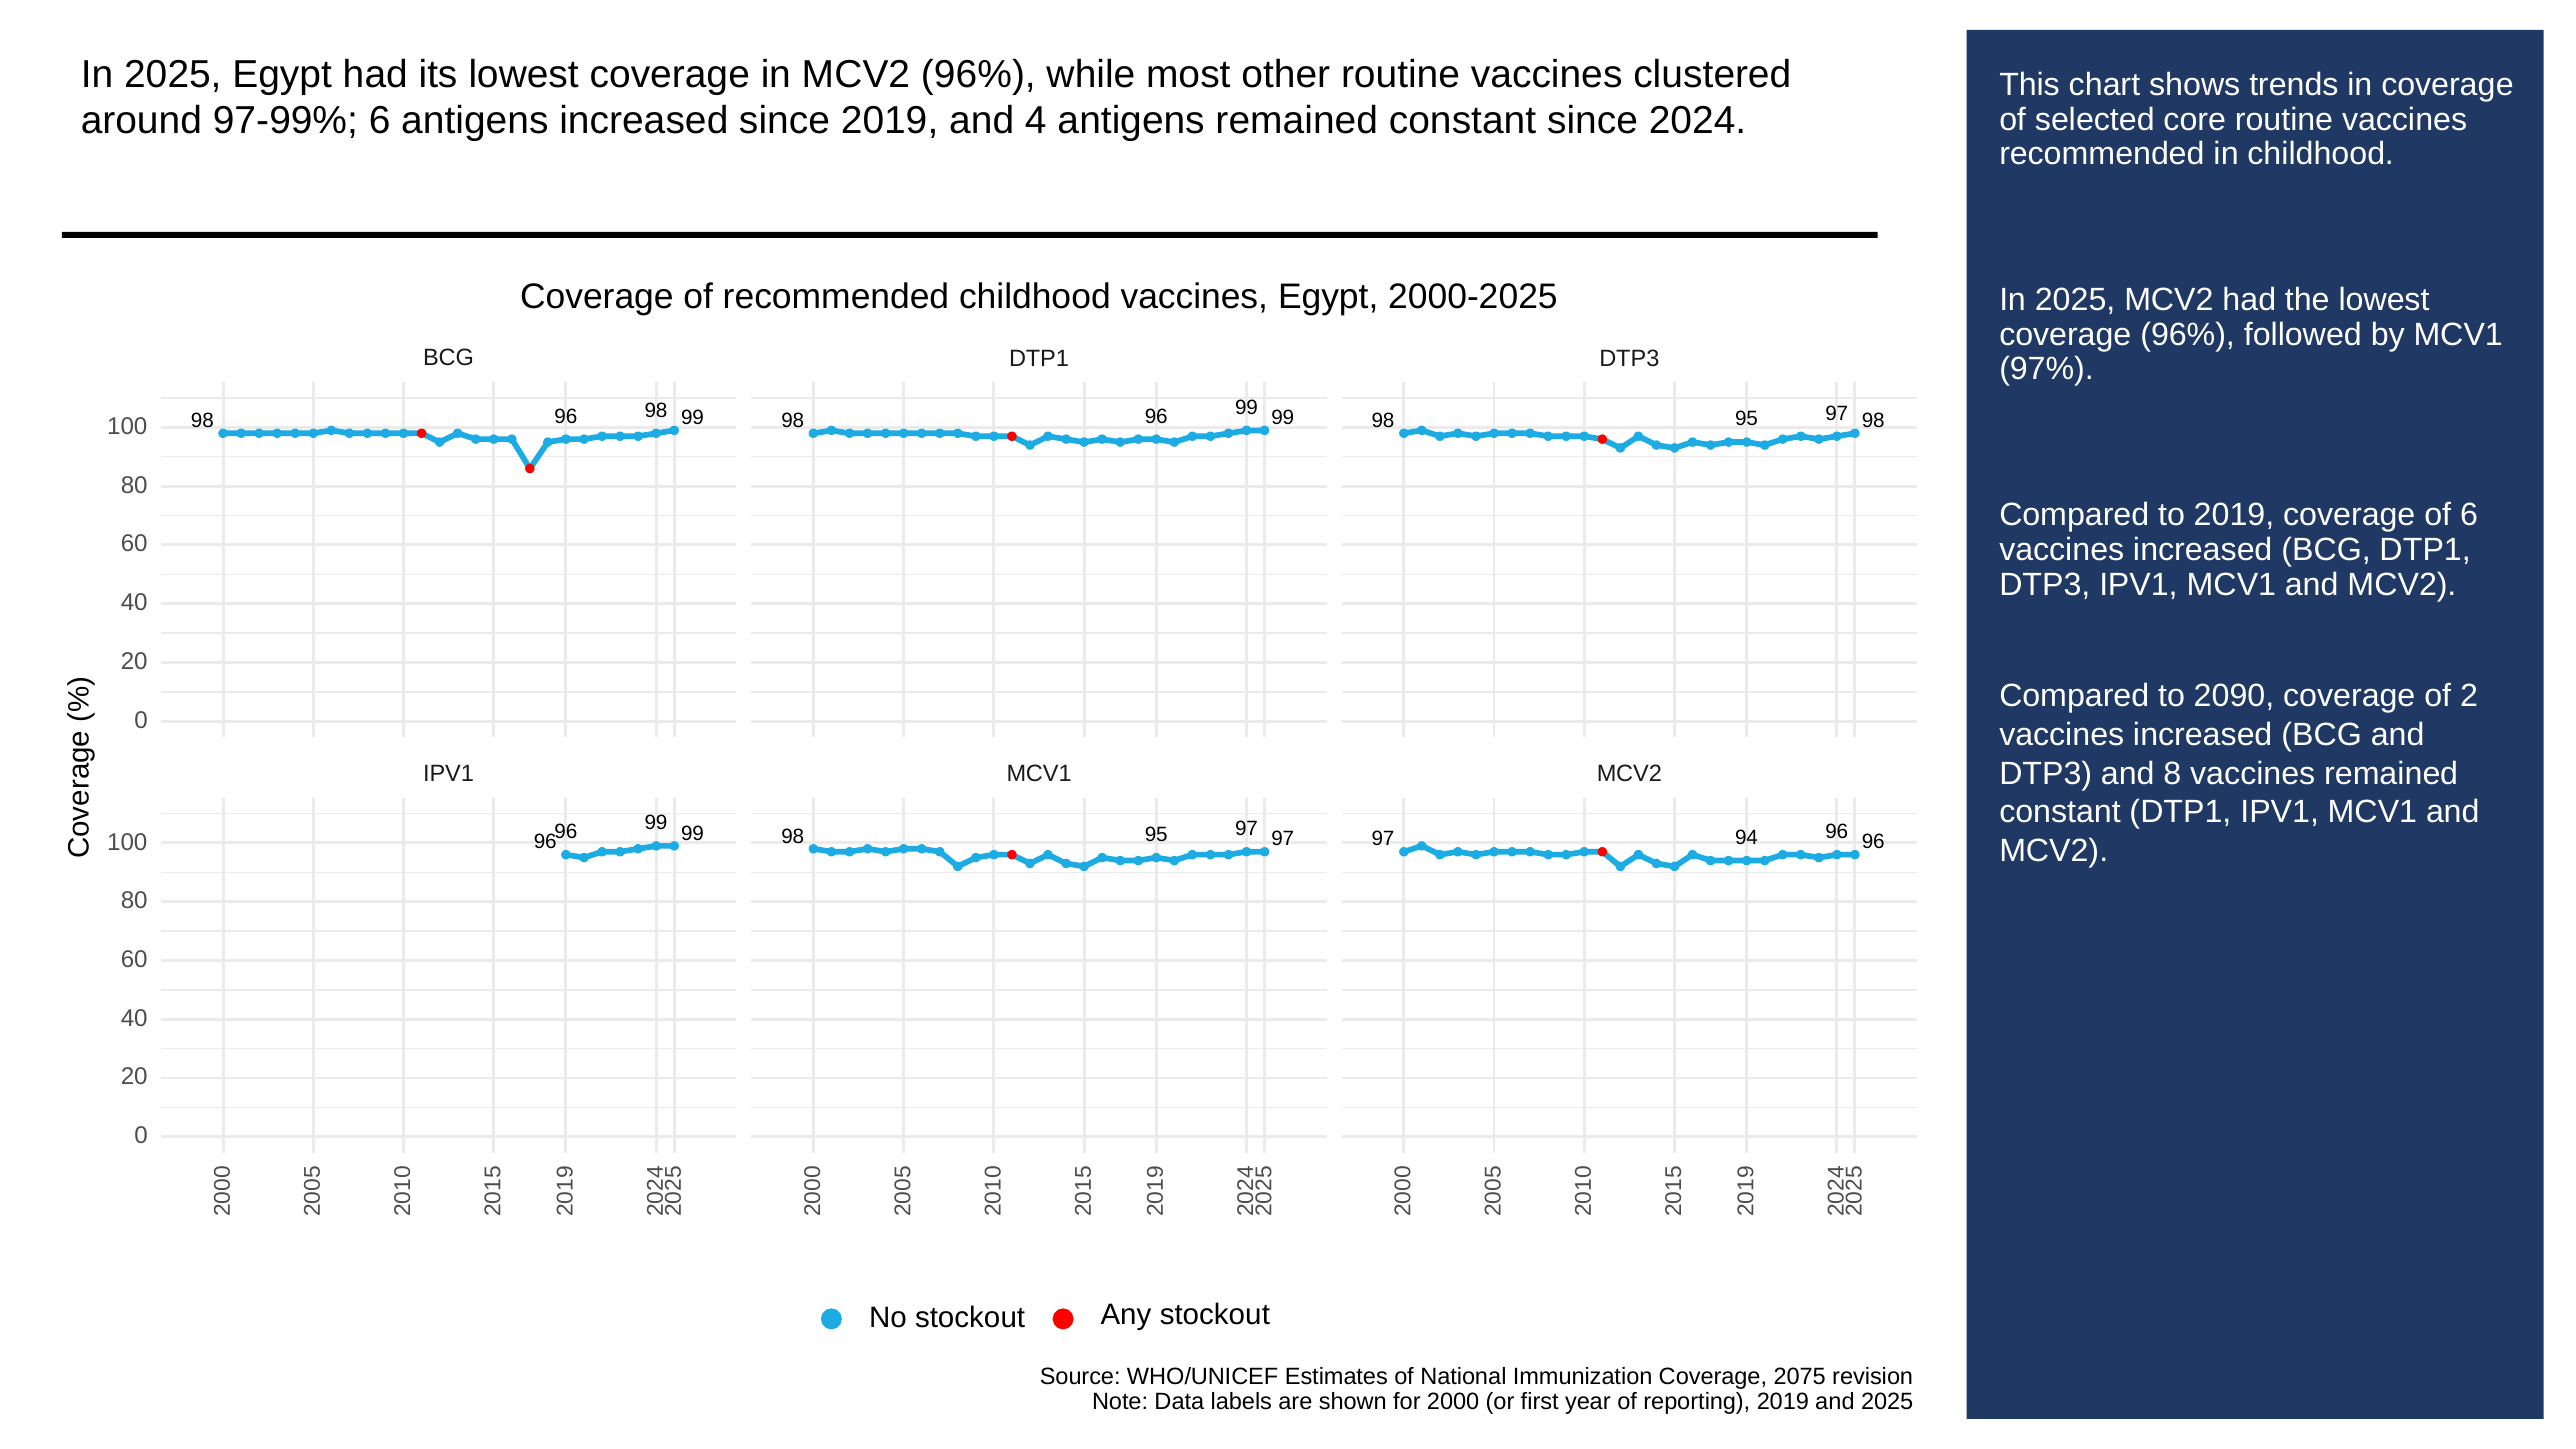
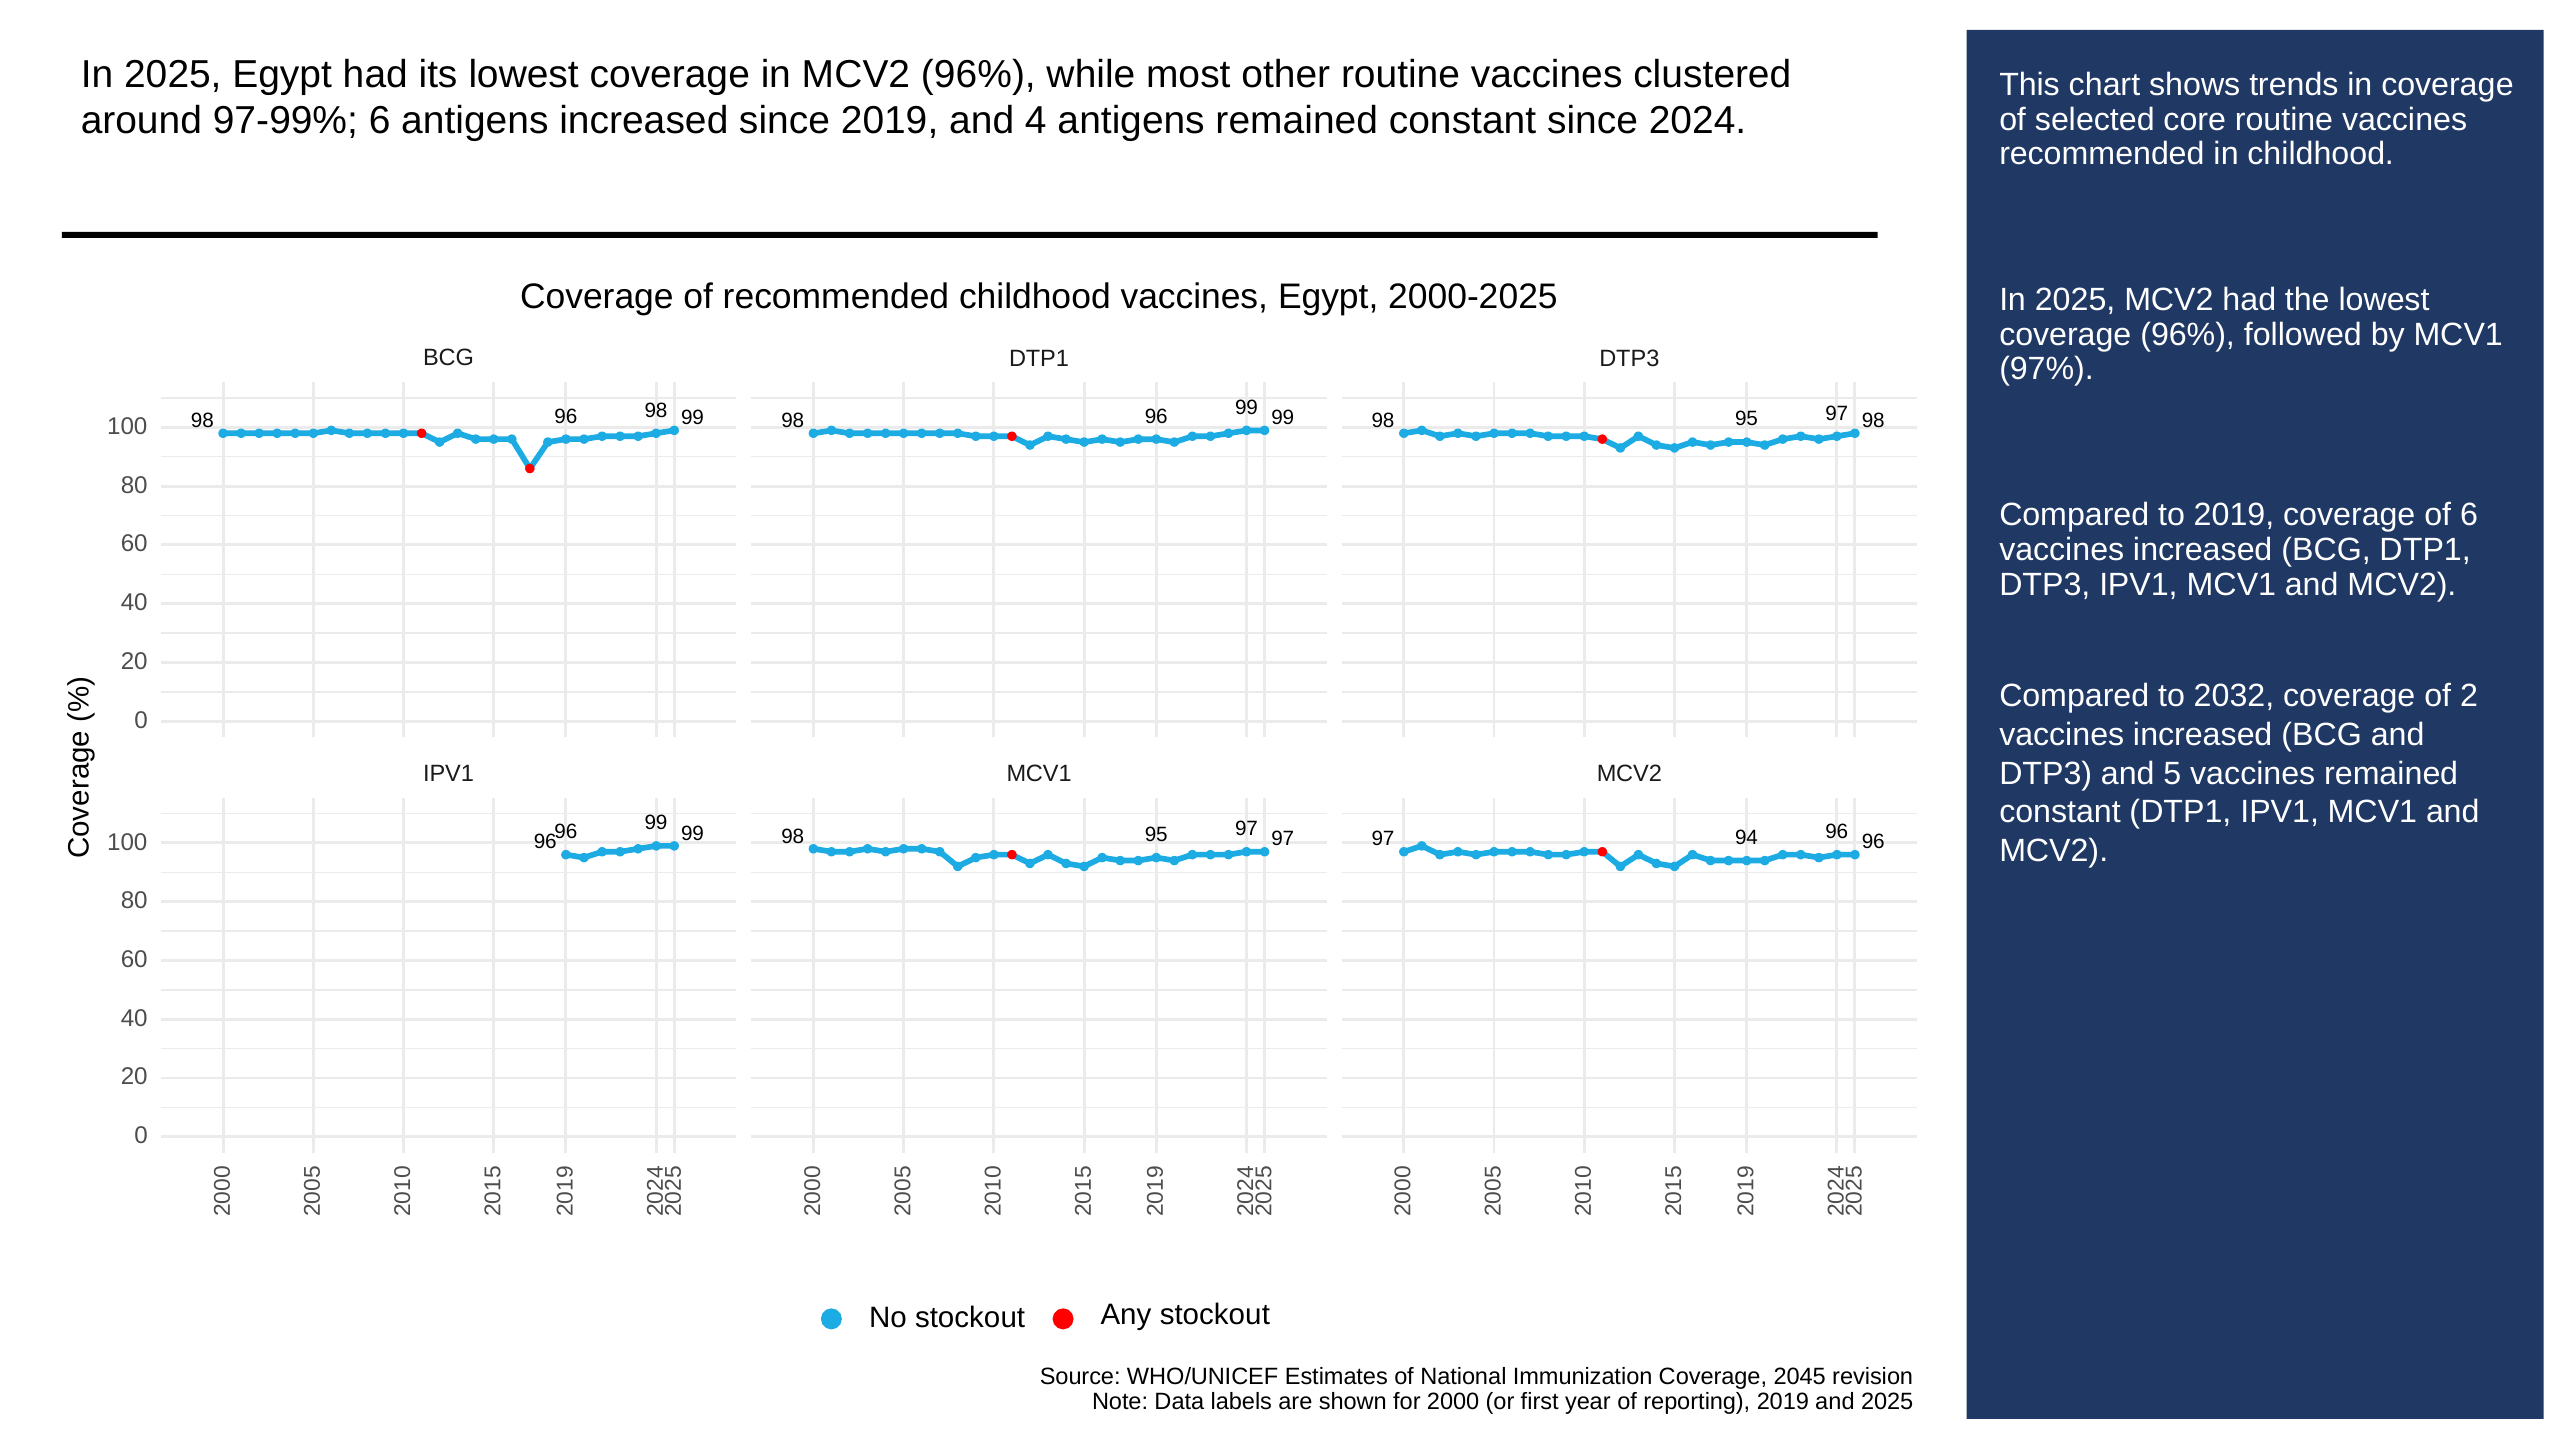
2090: 2090 -> 2032 (2234, 696)
and 8: 8 -> 5 (2172, 774)
2075: 2075 -> 2045 (1800, 1376)
